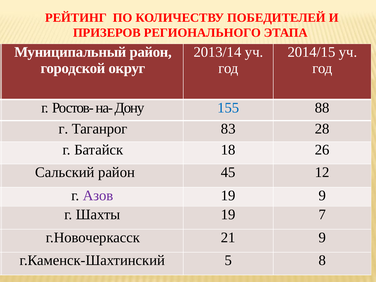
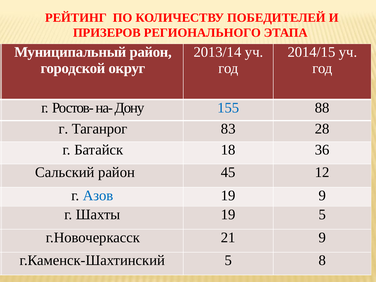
26: 26 -> 36 (322, 150)
Азов colour: purple -> blue (98, 195)
19 7: 7 -> 5 (322, 215)
